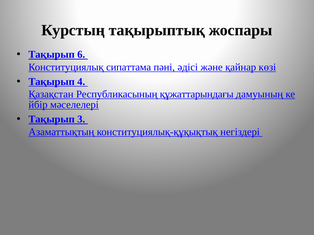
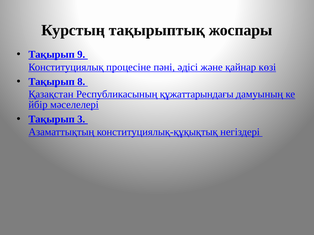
6: 6 -> 9 (81, 55)
сипаттама: сипаттама -> процесіне (129, 67)
4: 4 -> 8 (81, 82)
